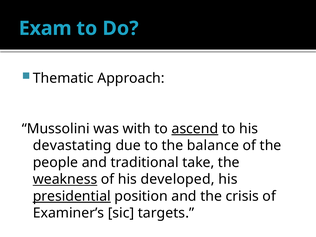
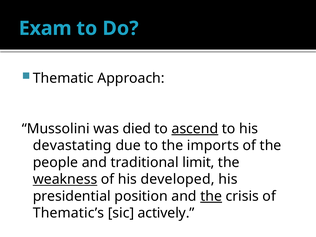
with: with -> died (137, 129)
balance: balance -> imports (213, 146)
take: take -> limit (198, 162)
presidential underline: present -> none (72, 196)
the underline: none -> present (211, 196)
Examiner’s: Examiner’s -> Thematic’s (68, 213)
targets: targets -> actively (166, 213)
